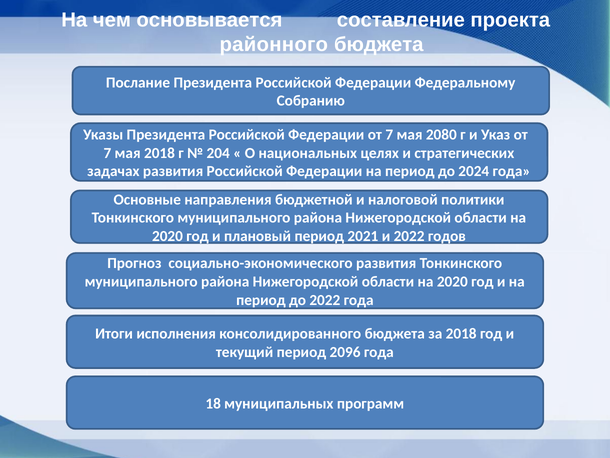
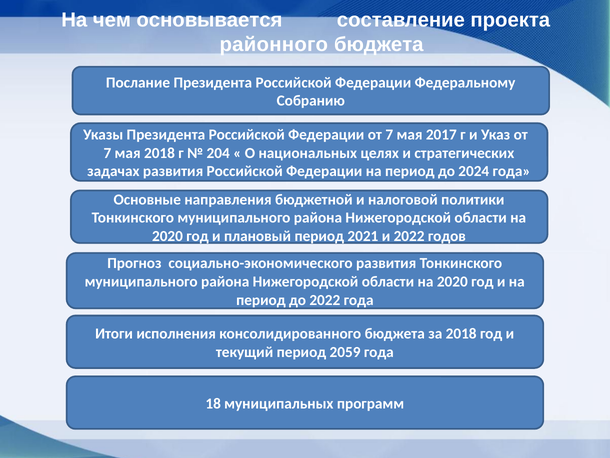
2080: 2080 -> 2017 (441, 135)
2096: 2096 -> 2059 (345, 352)
